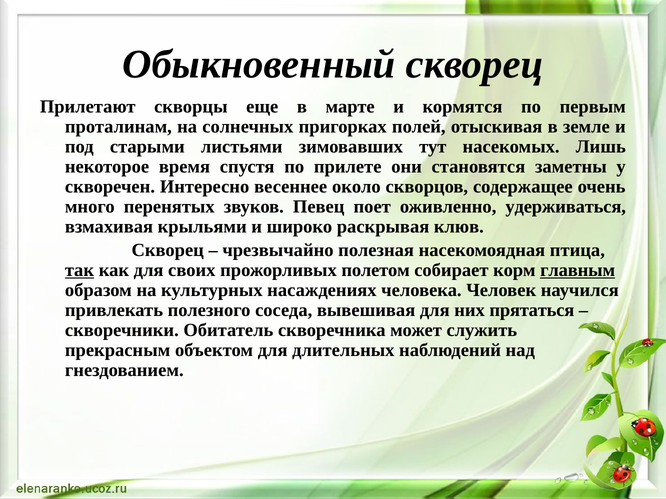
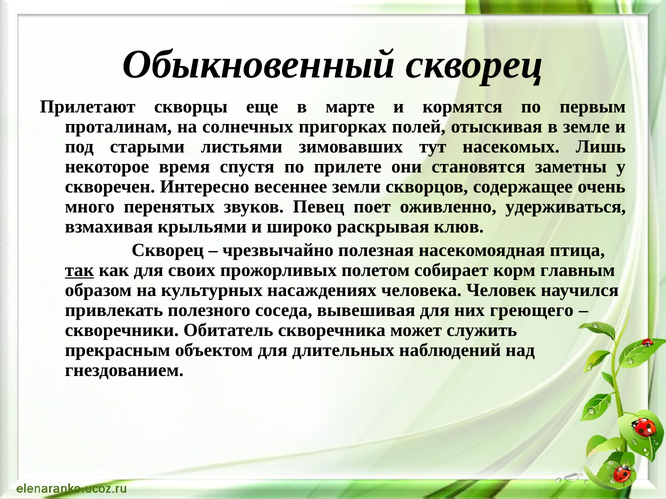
около: около -> земли (356, 187)
главным underline: present -> none (578, 270)
прятаться: прятаться -> греющего (532, 310)
